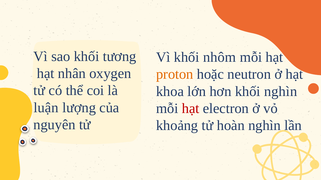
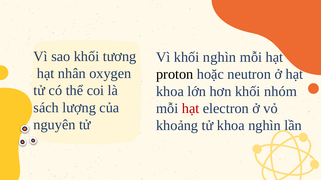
khối nhôm: nhôm -> nghìn (220, 57)
proton colour: orange -> black (175, 75)
khối nghìn: nghìn -> nhóm (281, 92)
luận: luận -> sách (46, 108)
tử hoàn: hoàn -> khoa (231, 126)
